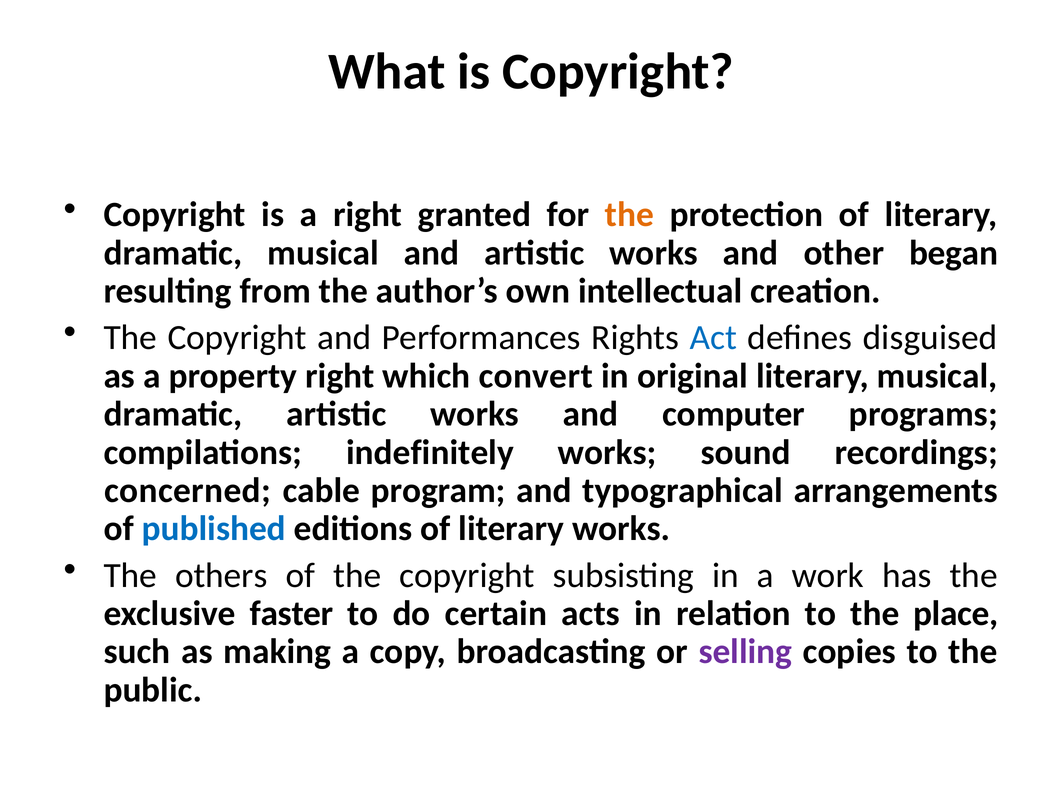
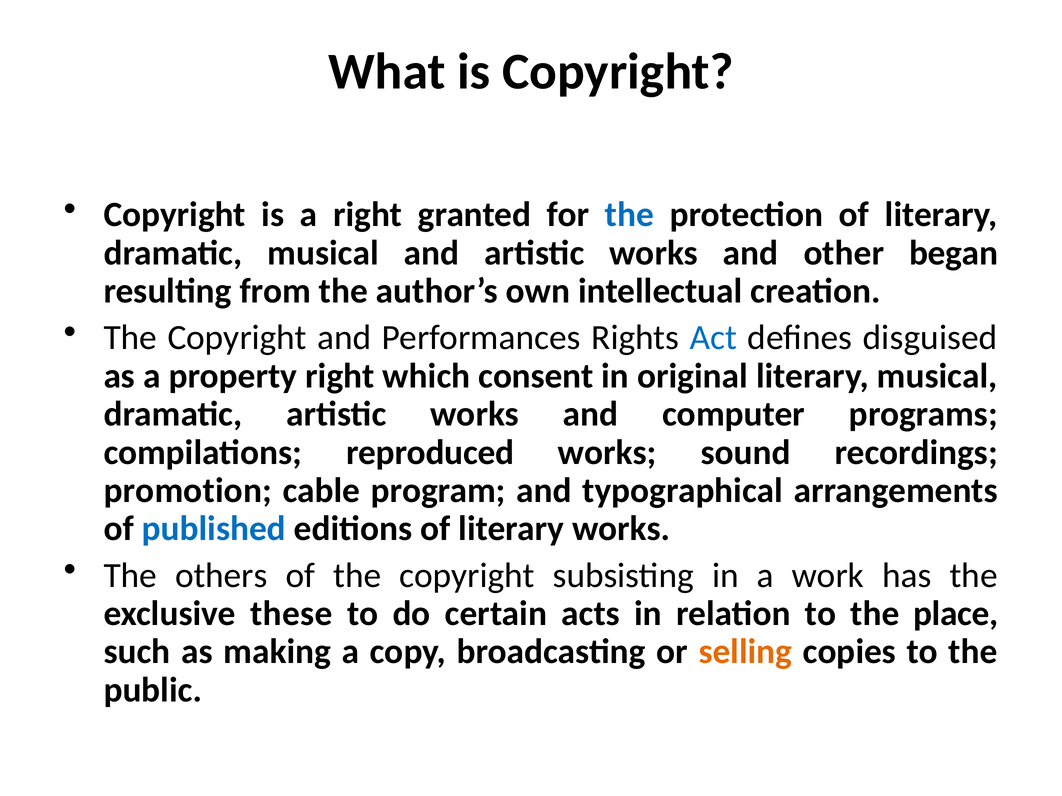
the colour: orange -> blue (629, 215)
convert: convert -> consent (536, 376)
indefinitely: indefinitely -> reproduced (430, 453)
concerned: concerned -> promotion (188, 491)
faster: faster -> these (291, 614)
selling colour: purple -> orange (745, 652)
